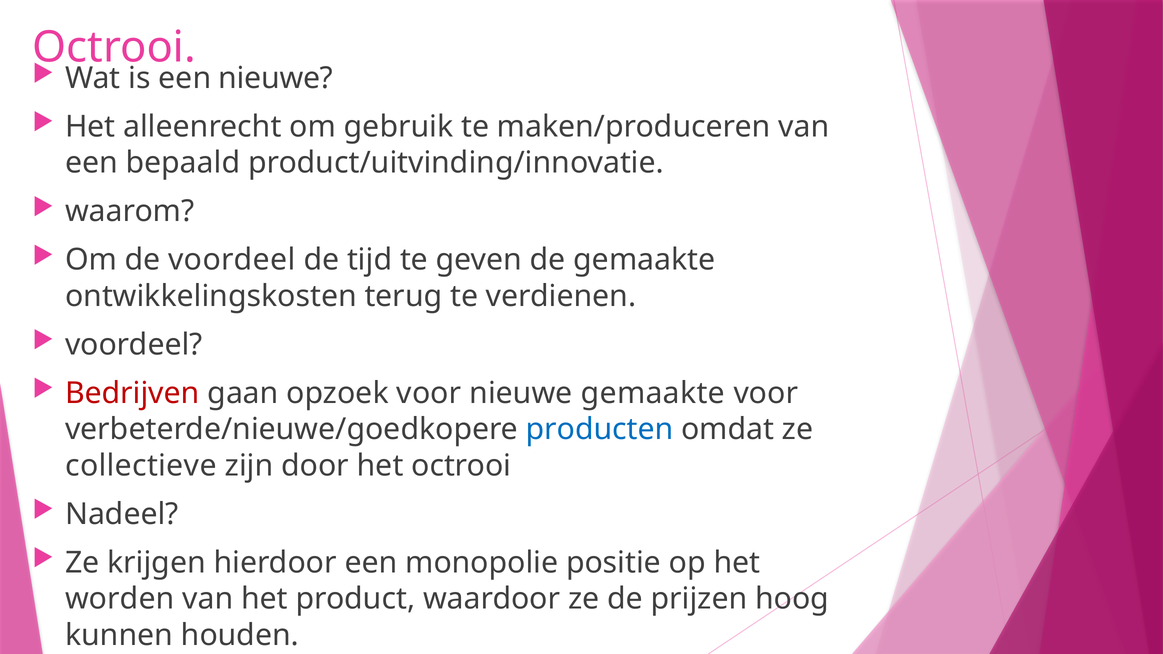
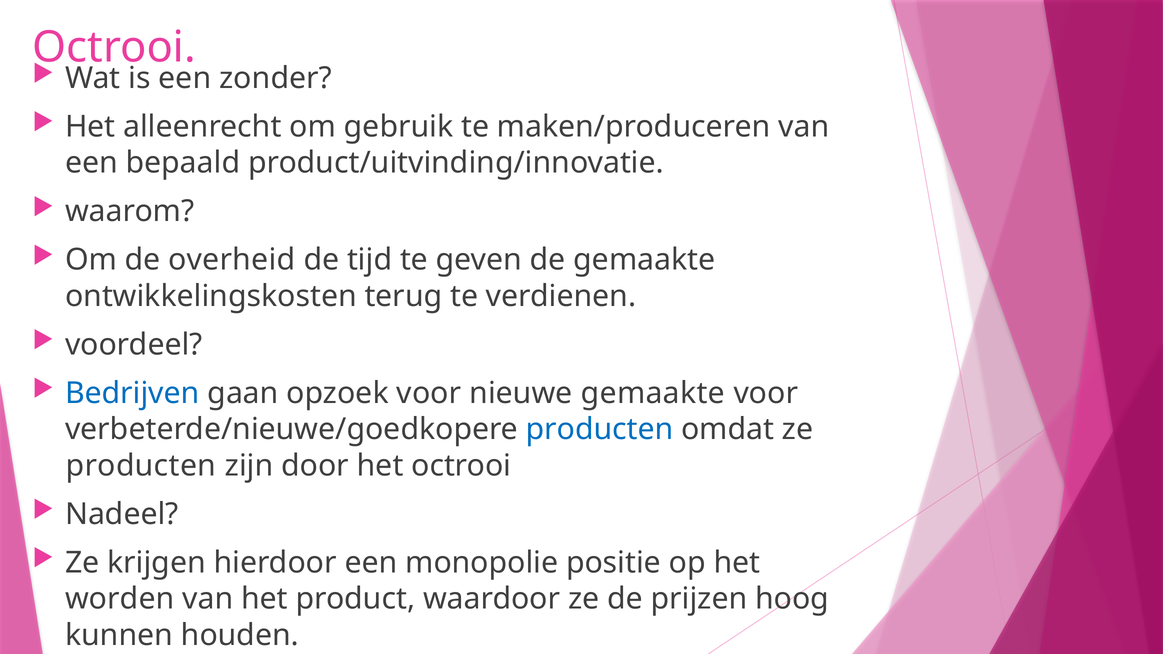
een nieuwe: nieuwe -> zonder (276, 78)
de voordeel: voordeel -> overheid (232, 260)
Bedrijven colour: red -> blue (132, 393)
collectieve: collectieve -> producten (141, 466)
